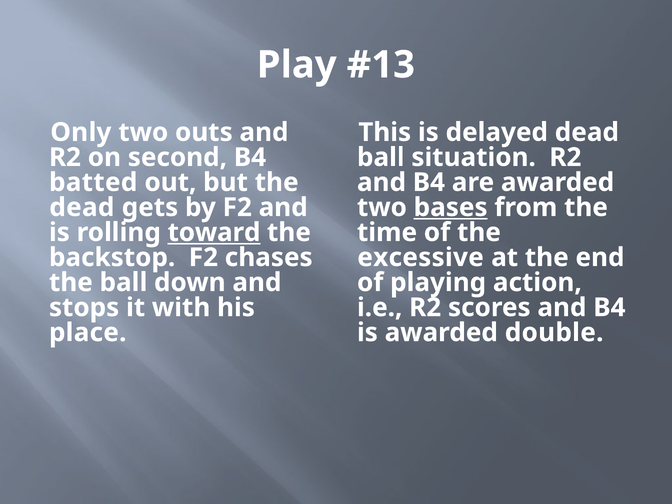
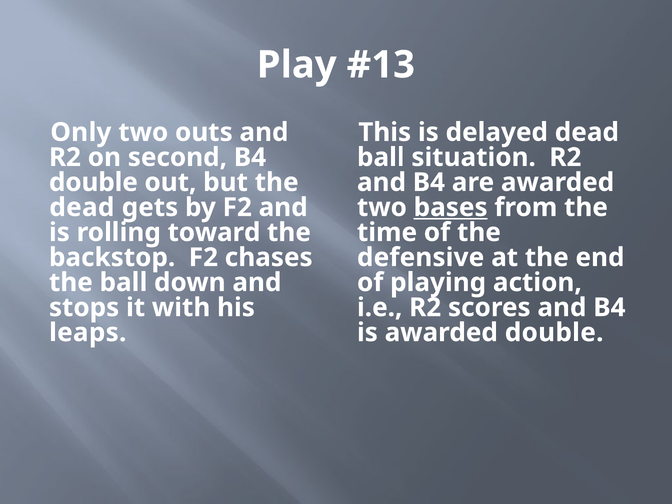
batted: batted -> double (93, 182)
toward underline: present -> none (214, 232)
excessive: excessive -> defensive (421, 257)
place: place -> leaps (88, 333)
